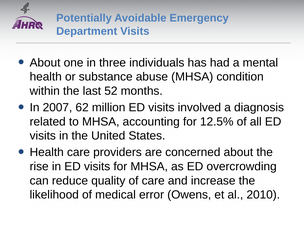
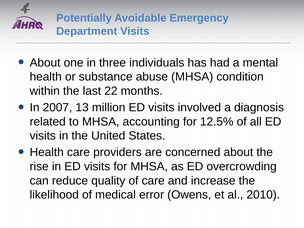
52: 52 -> 22 (111, 91)
62: 62 -> 13 (82, 107)
